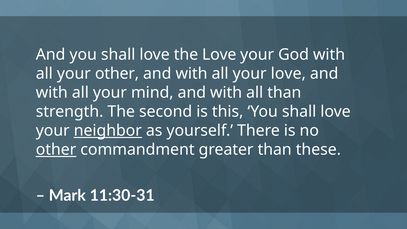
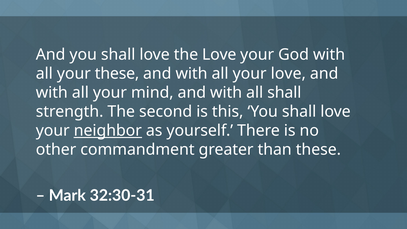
your other: other -> these (117, 74)
all than: than -> shall (284, 93)
other underline: present -> none (56, 150)
11:30-31: 11:30-31 -> 32:30-31 (122, 196)
